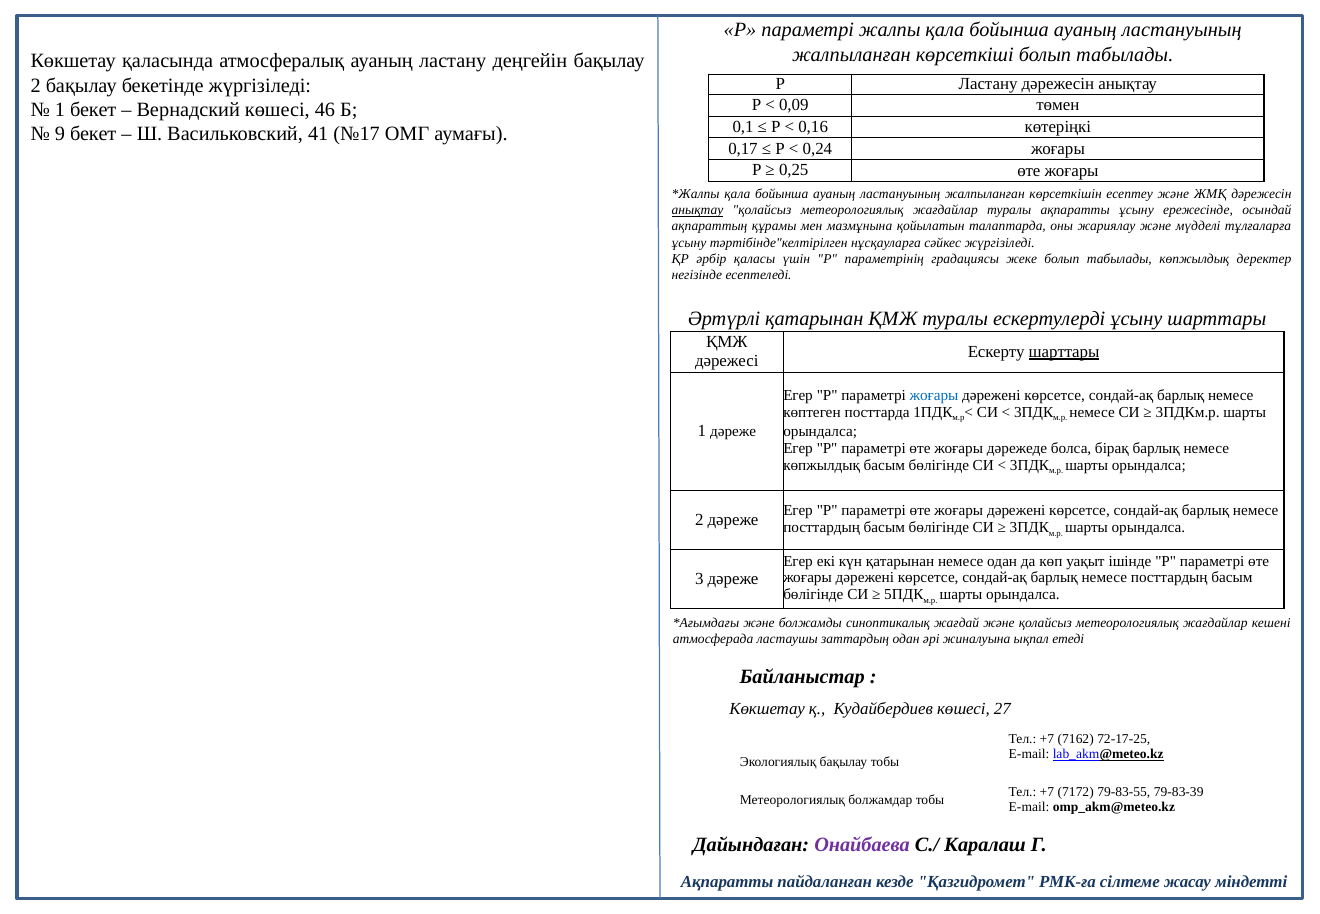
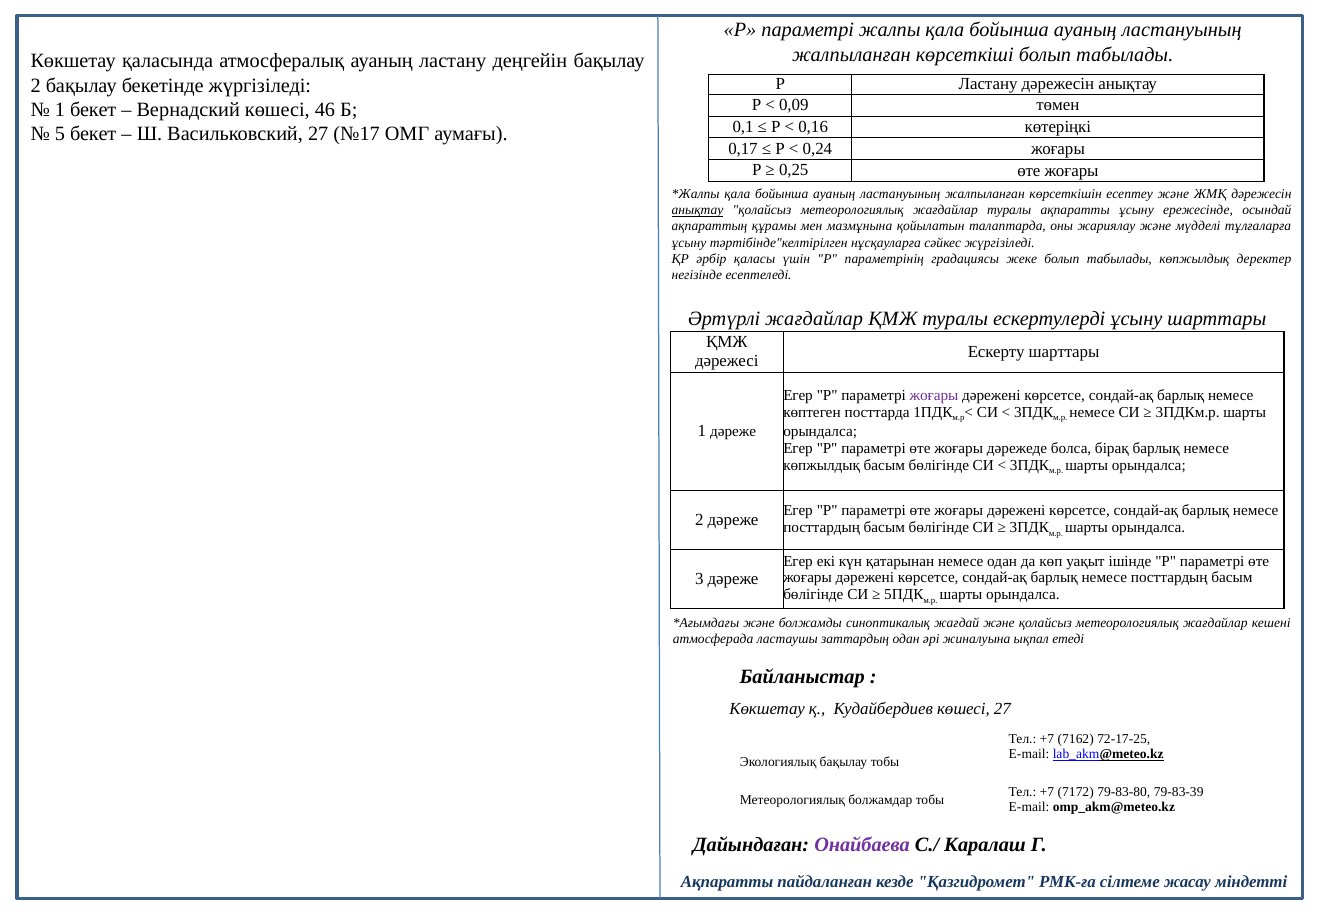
9: 9 -> 5 (60, 134)
Васильковский 41: 41 -> 27 (318, 134)
Әртүрлі қатарынан: қатарынан -> жағдайлар (814, 319)
шарттары underline: present -> none (1064, 352)
жоғары colour: blue -> purple (934, 395)
79-83-55: 79-83-55 -> 79-83-80 (1124, 792)
